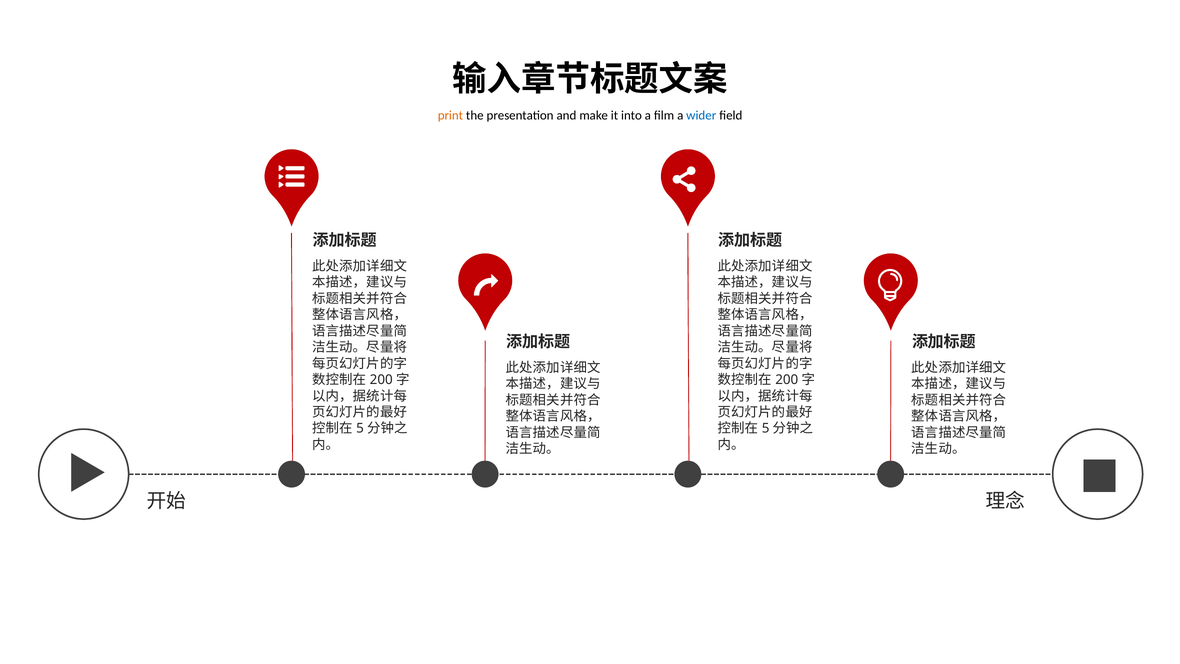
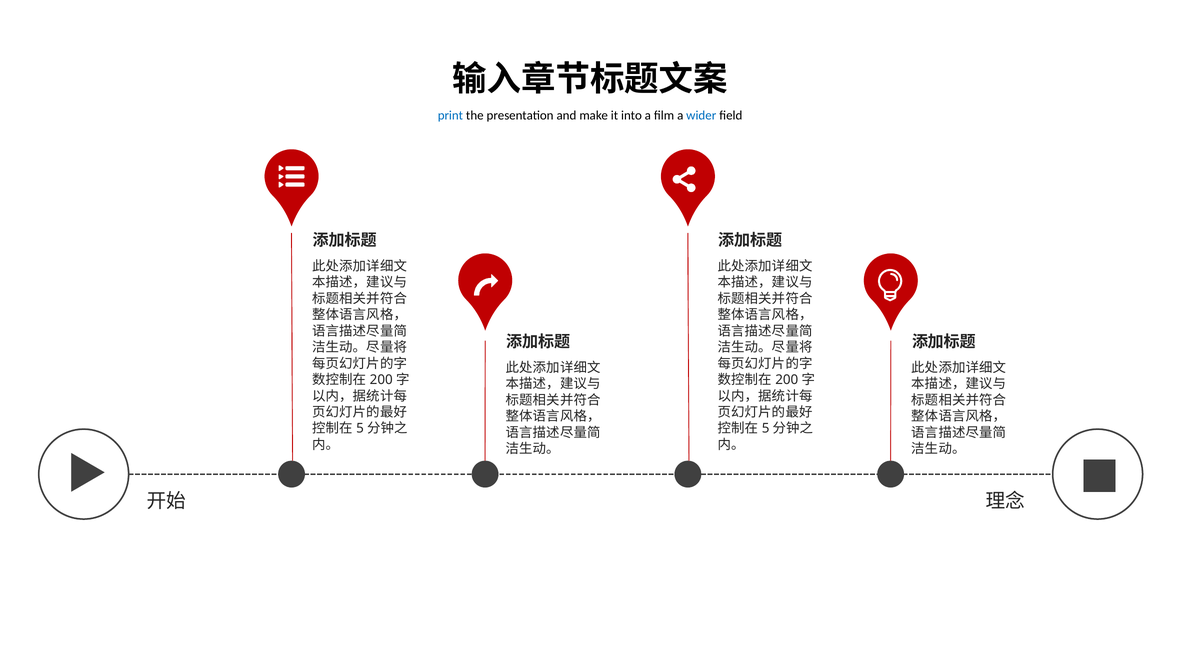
print colour: orange -> blue (450, 116)
